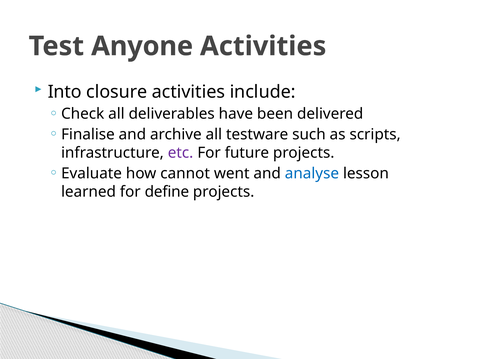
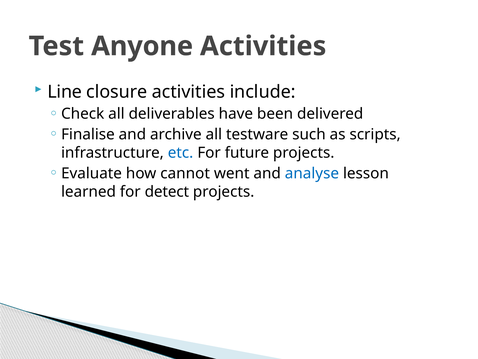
Into: Into -> Line (65, 92)
etc colour: purple -> blue (181, 153)
define: define -> detect (167, 191)
